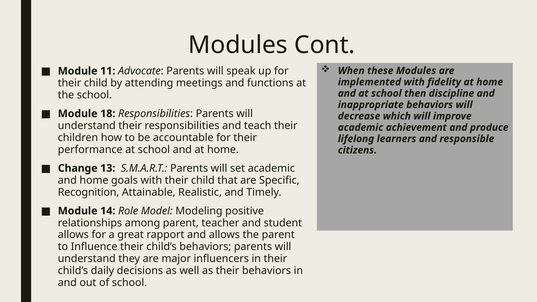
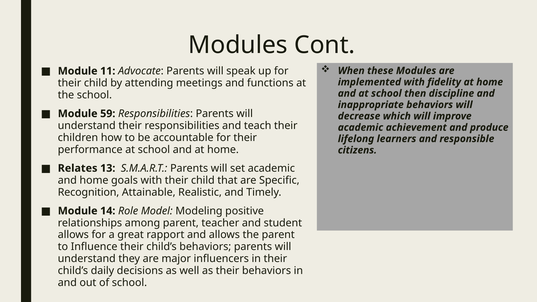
18: 18 -> 59 (108, 114)
Change: Change -> Relates (78, 168)
